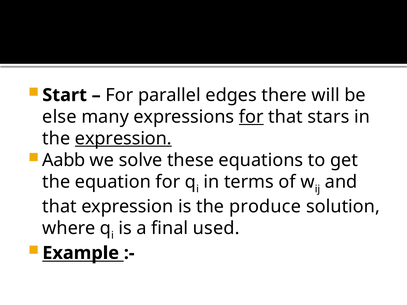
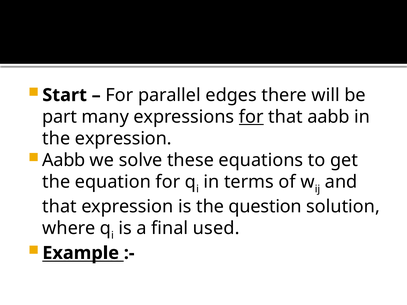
else: else -> part (60, 117)
that stars: stars -> aabb (329, 117)
expression underline: present -> none (123, 139)
produce: produce -> question (265, 207)
